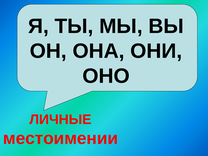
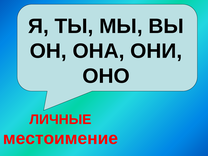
местоимении: местоимении -> местоимение (60, 138)
